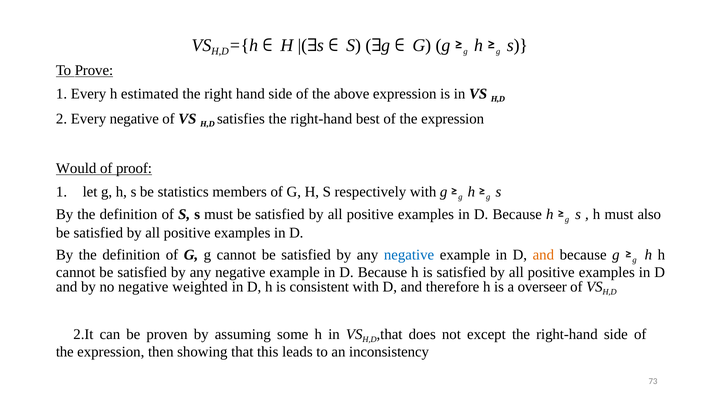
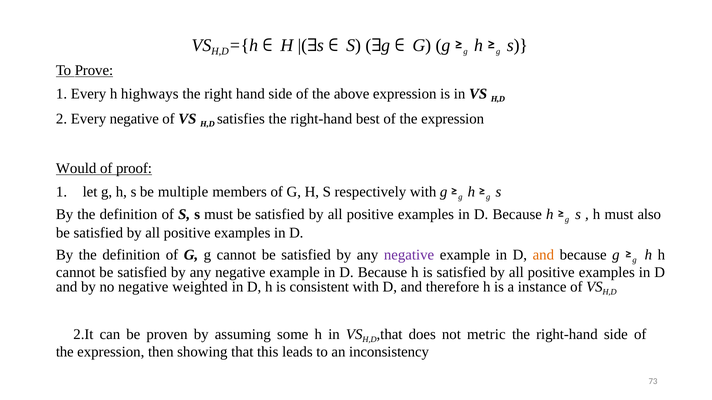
estimated: estimated -> highways (150, 94)
statistics: statistics -> multiple (183, 192)
negative colour: blue -> purple (409, 255)
overseer: overseer -> instance (542, 287)
except: except -> metric (486, 335)
